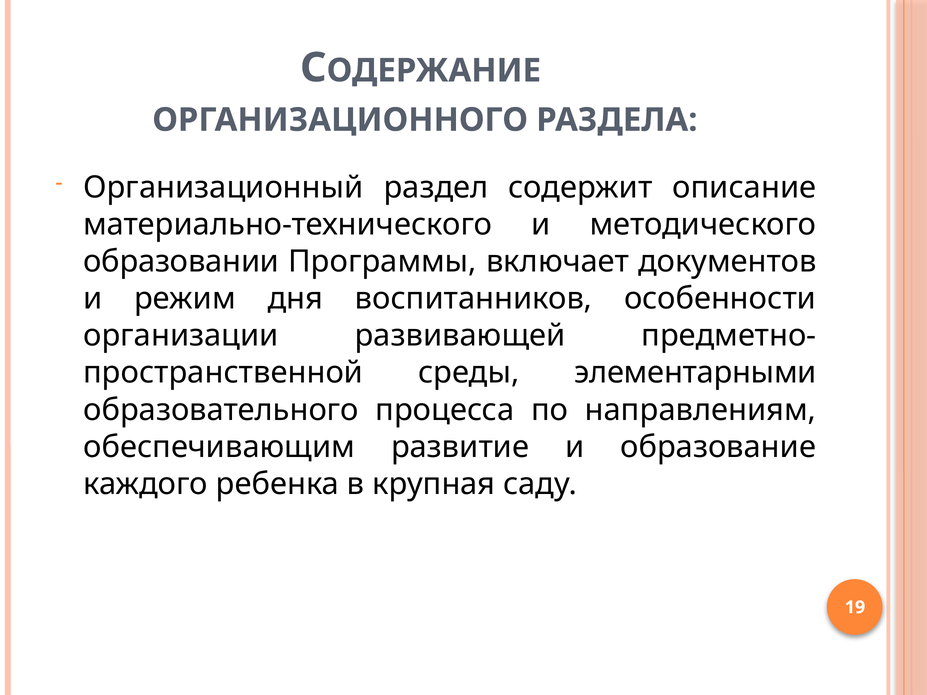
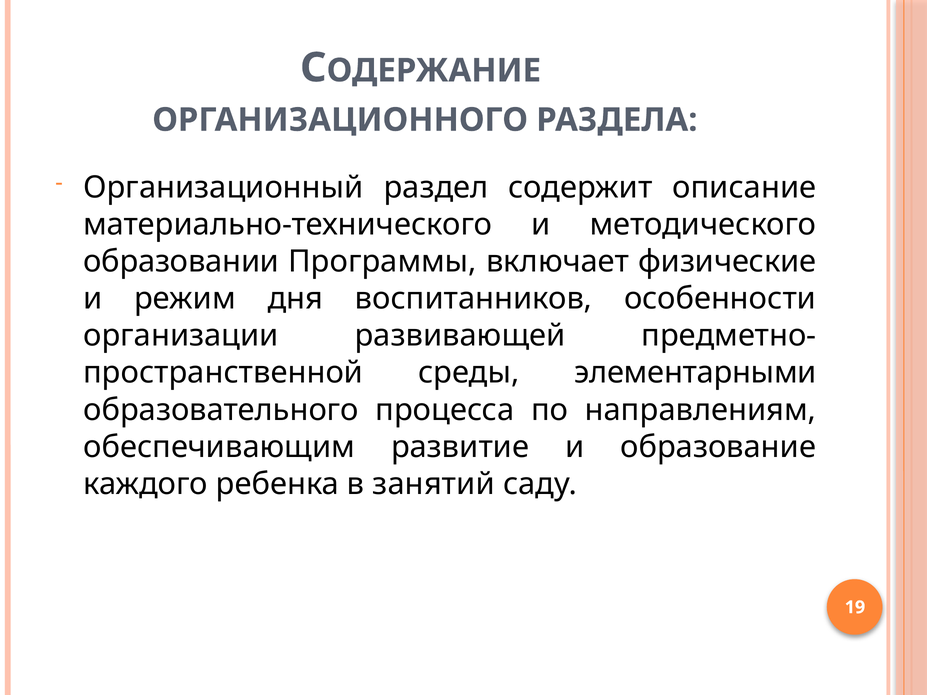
документов: документов -> физические (727, 262)
крупная: крупная -> занятий (434, 484)
